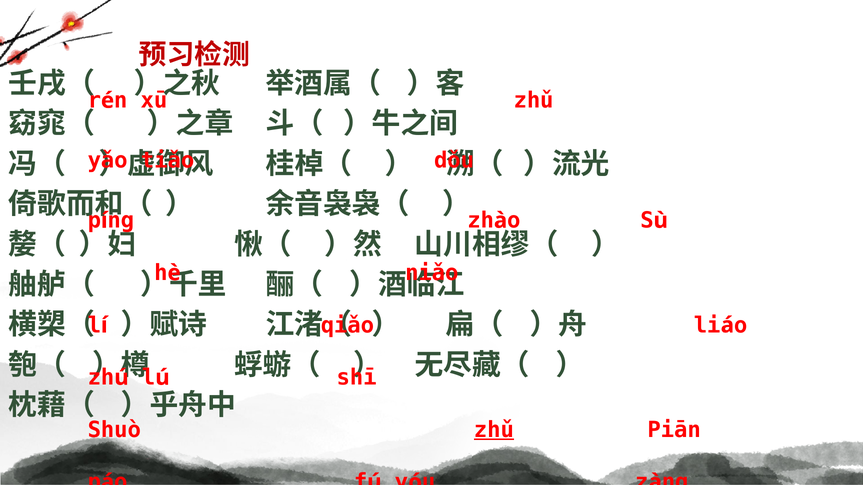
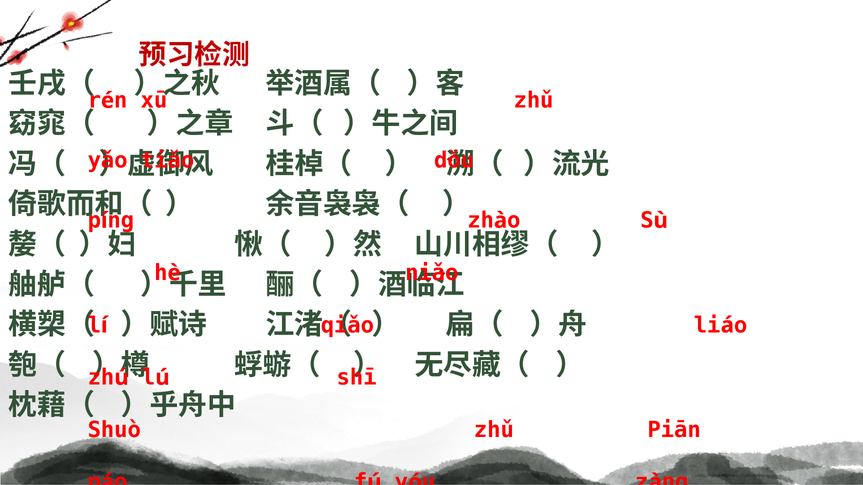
zhǔ underline: present -> none (494, 430)
